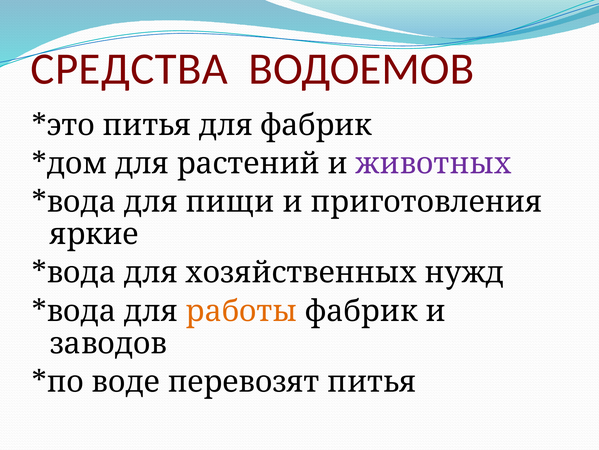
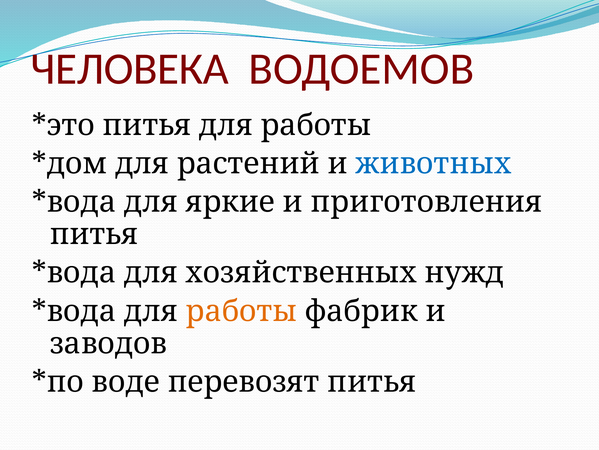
СРЕДСТВА: СРЕДСТВА -> ЧЕЛОВЕКА (130, 69)
фабрик: фабрик -> работы (316, 125)
животных colour: purple -> blue (434, 163)
пищи: пищи -> яркие (230, 202)
яркие: яркие -> питья (94, 234)
